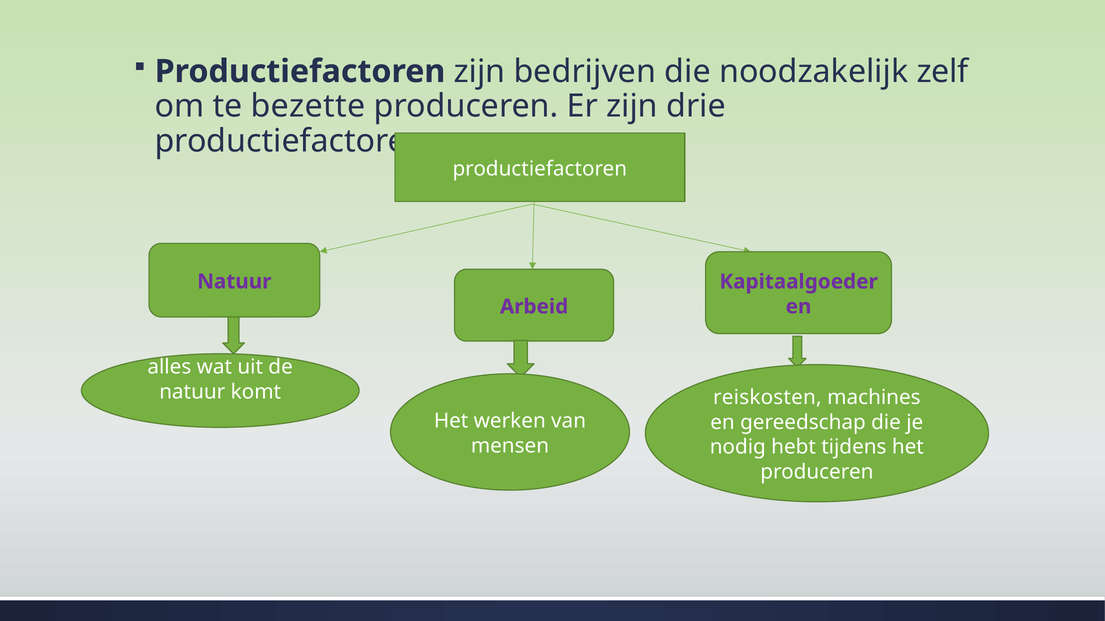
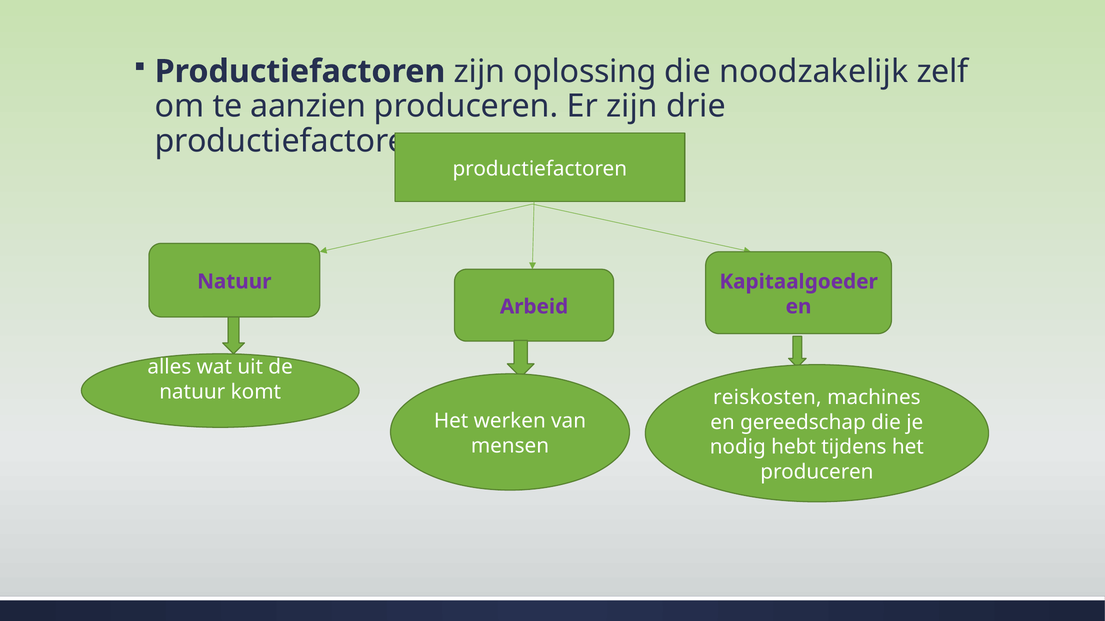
bedrijven: bedrijven -> oplossing (585, 72)
bezette: bezette -> aanzien (308, 106)
